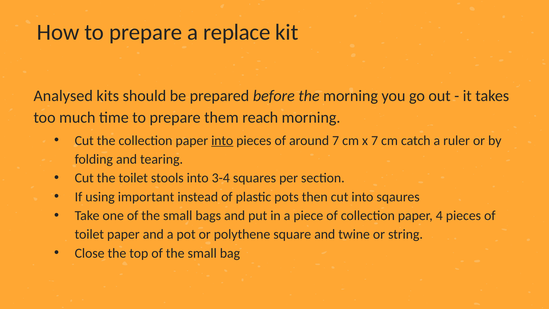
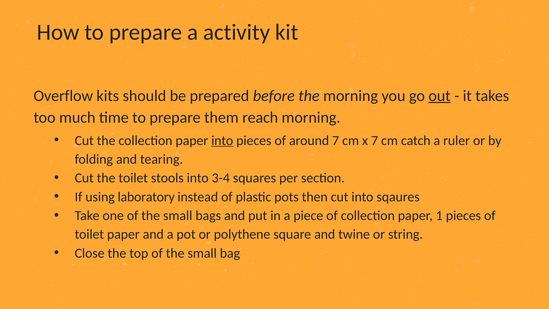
replace: replace -> activity (237, 32)
Analysed: Analysed -> Overflow (63, 96)
out underline: none -> present (440, 96)
important: important -> laboratory (146, 197)
4: 4 -> 1 (439, 216)
